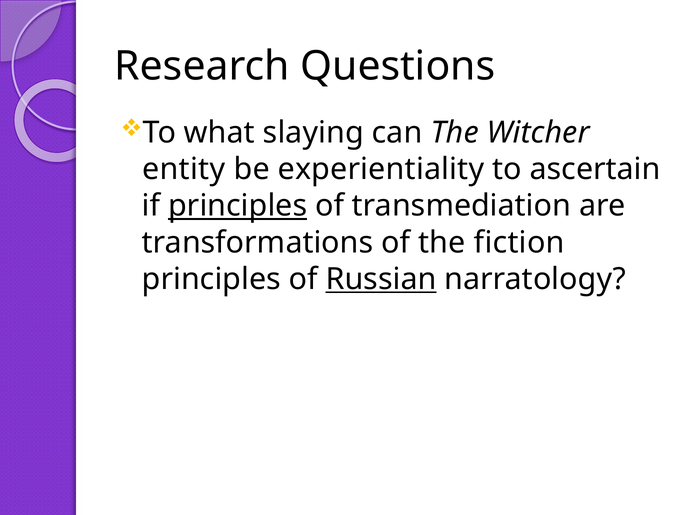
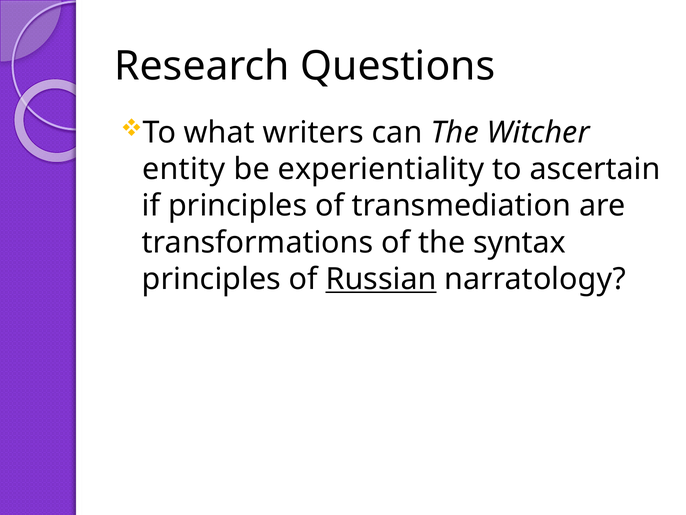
slaying: slaying -> writers (313, 132)
principles underline: present -> none (238, 206)
fiction: fiction -> syntax (519, 242)
